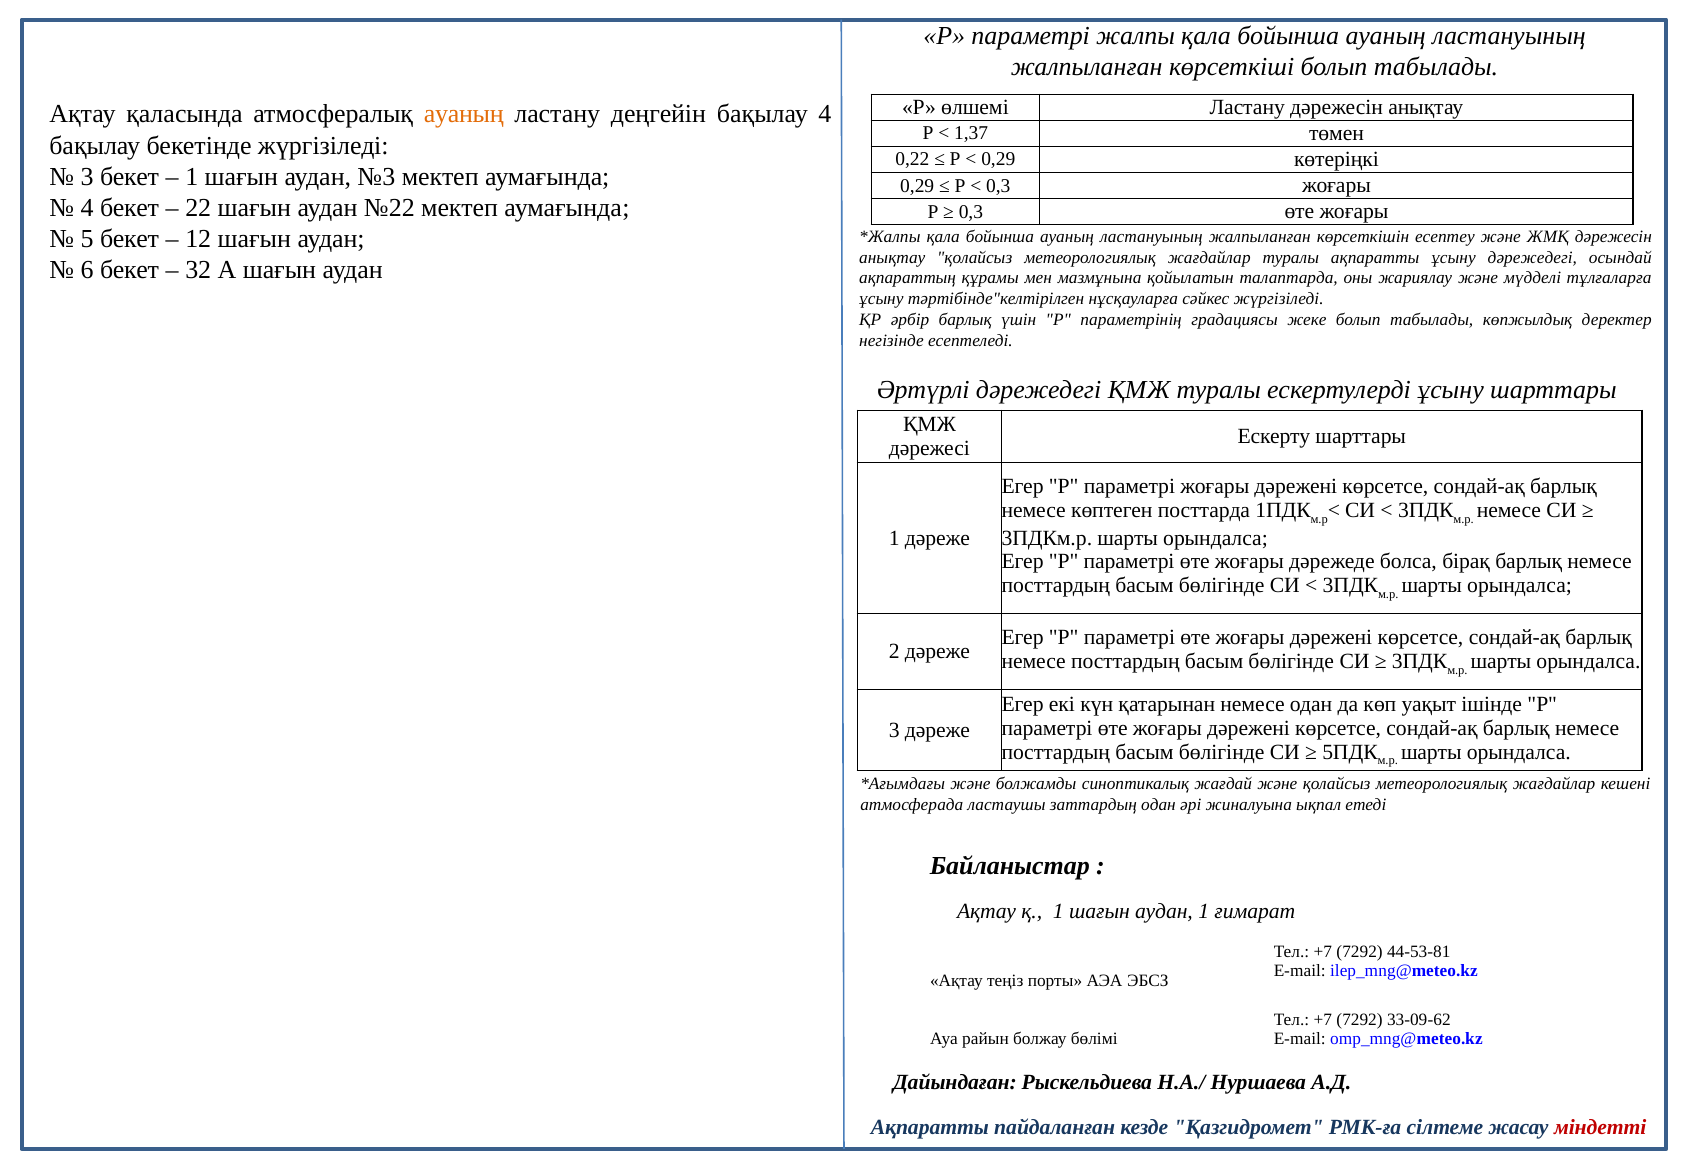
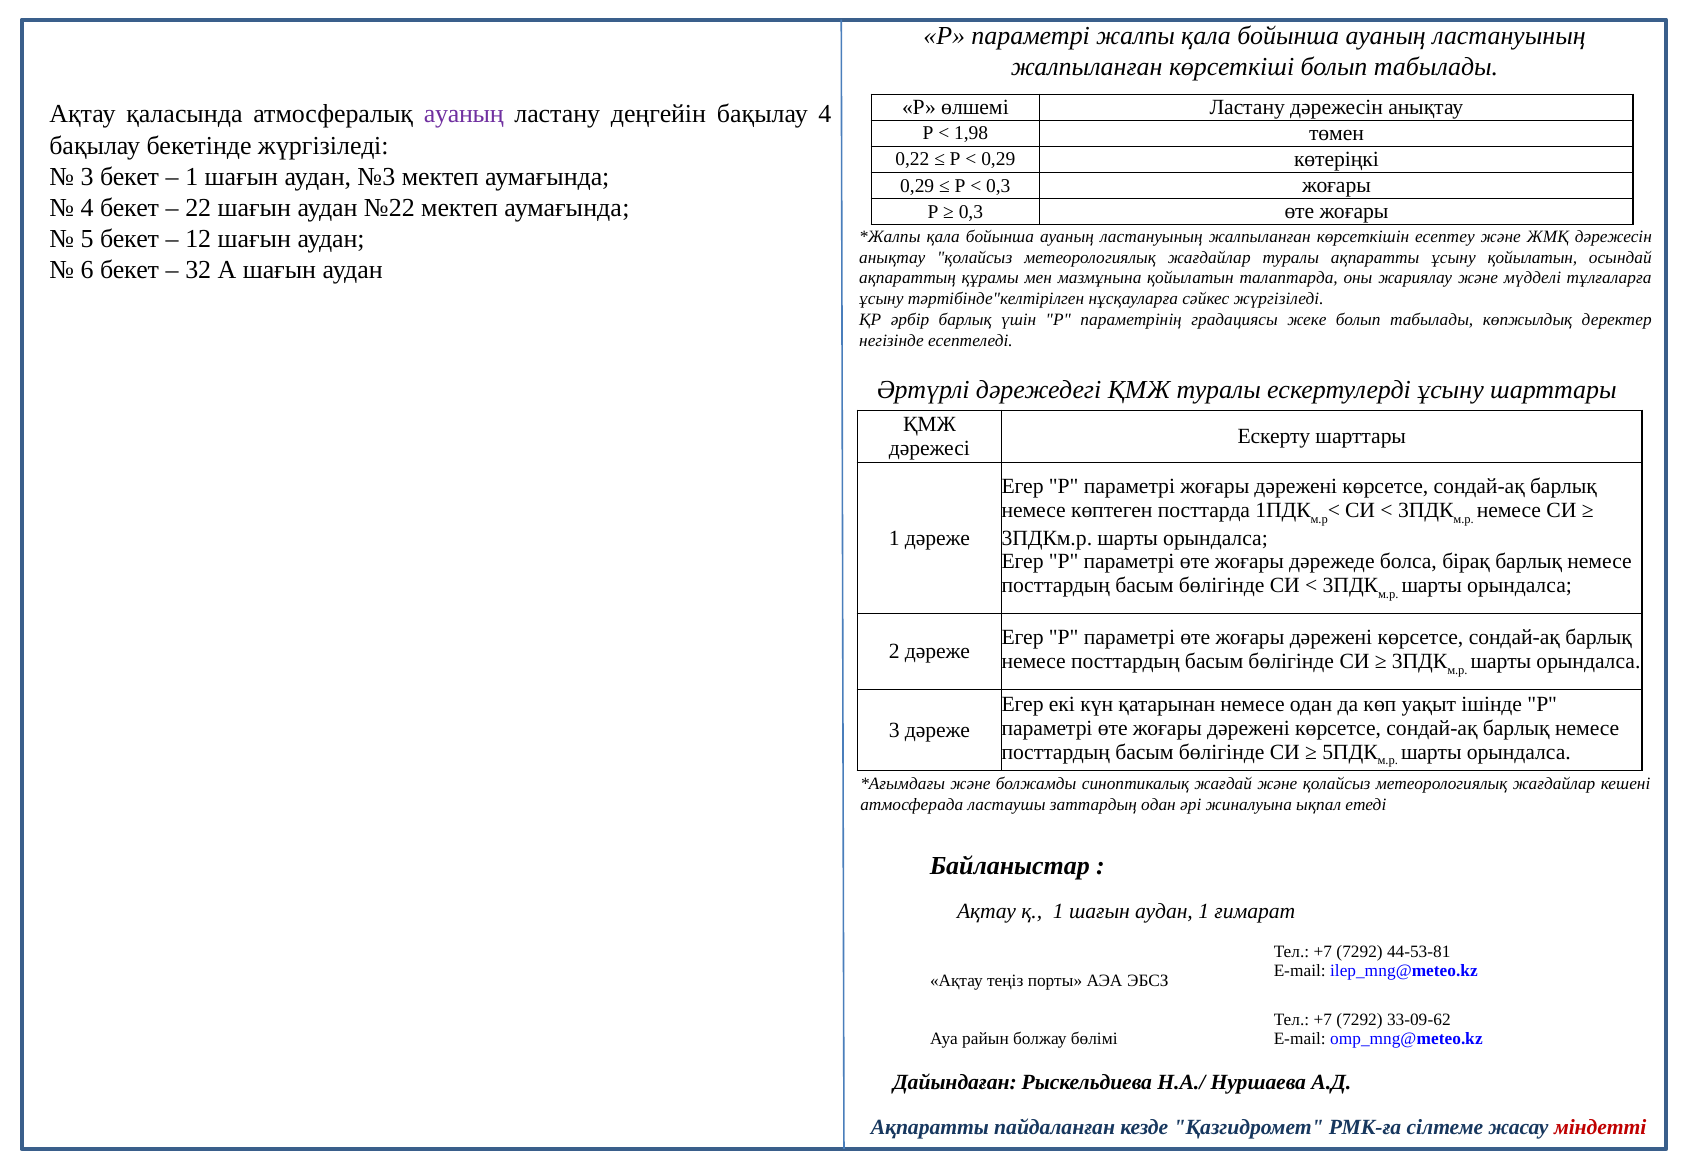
ауаның colour: orange -> purple (464, 114)
1,37: 1,37 -> 1,98 (971, 133)
ұсыну дәрежедегі: дәрежедегі -> қойылатын (1532, 257)
